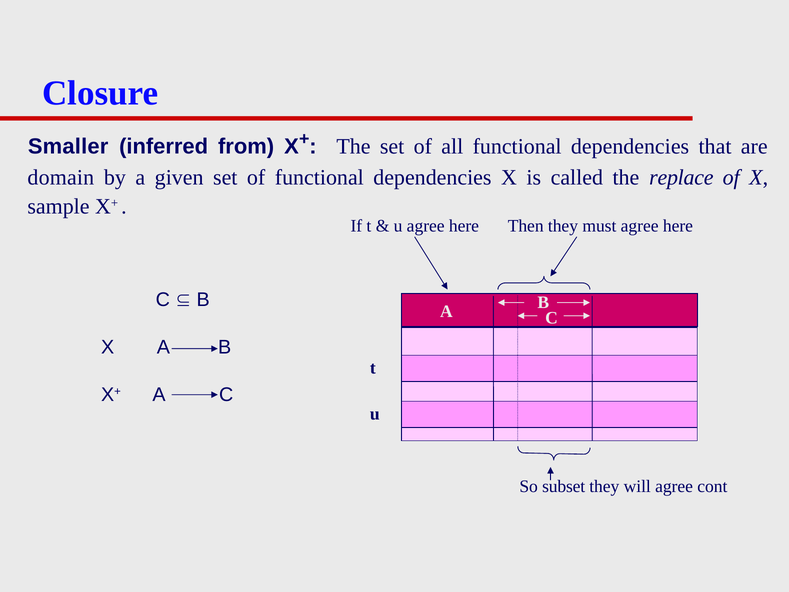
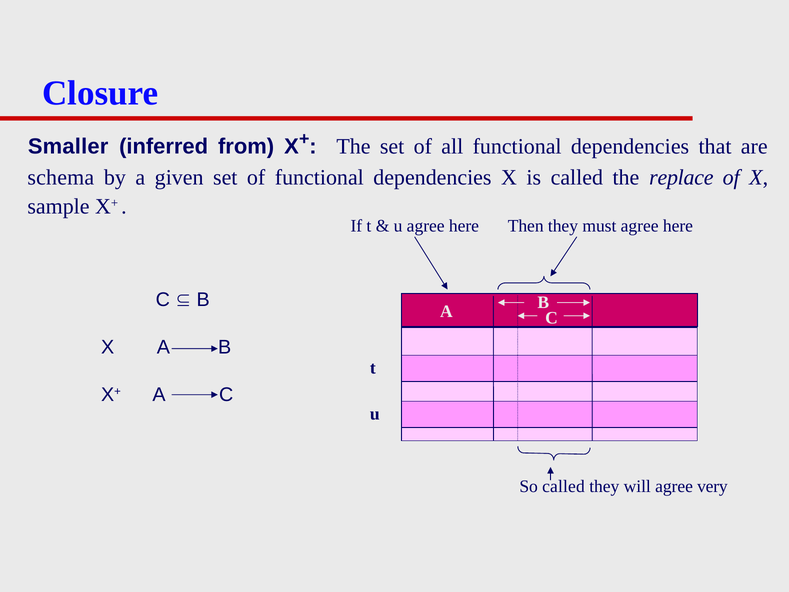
domain: domain -> schema (61, 177)
So subset: subset -> called (563, 486)
cont: cont -> very (712, 486)
